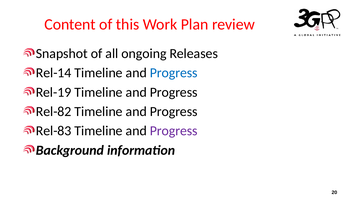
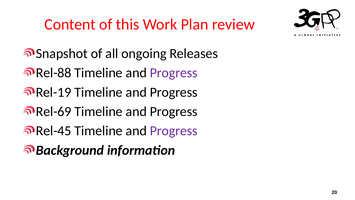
Rel-14: Rel-14 -> Rel-88 (54, 73)
Progress colour: blue -> purple (174, 73)
Rel-82: Rel-82 -> Rel-69 (54, 111)
Rel-83: Rel-83 -> Rel-45 (54, 131)
